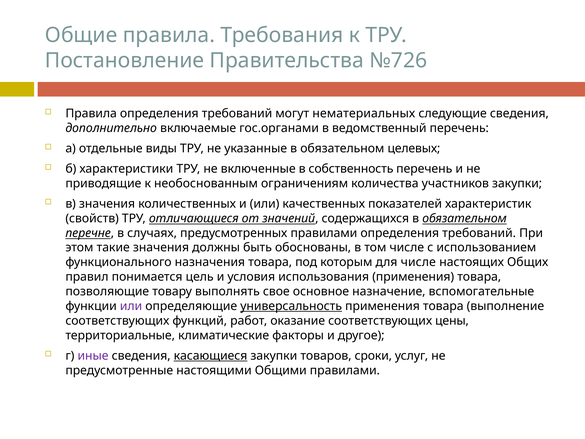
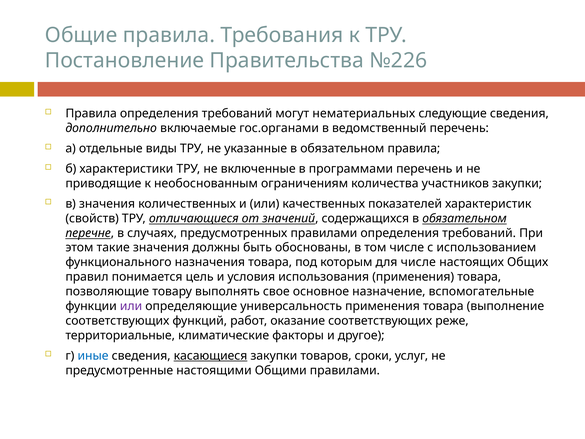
№726: №726 -> №226 (398, 60)
обязательном целевых: целевых -> правила (414, 148)
собственность: собственность -> программами (351, 169)
универсальность underline: present -> none (291, 306)
цены: цены -> реже (452, 321)
иные colour: purple -> blue (93, 356)
